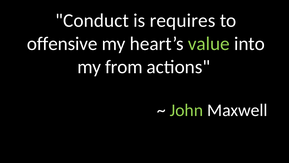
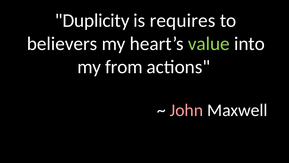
Conduct: Conduct -> Duplicity (92, 21)
offensive: offensive -> believers (62, 44)
John colour: light green -> pink (186, 110)
